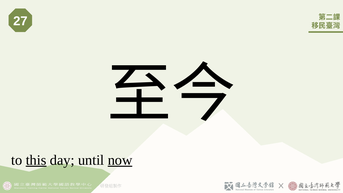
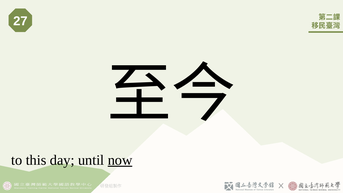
this underline: present -> none (36, 160)
